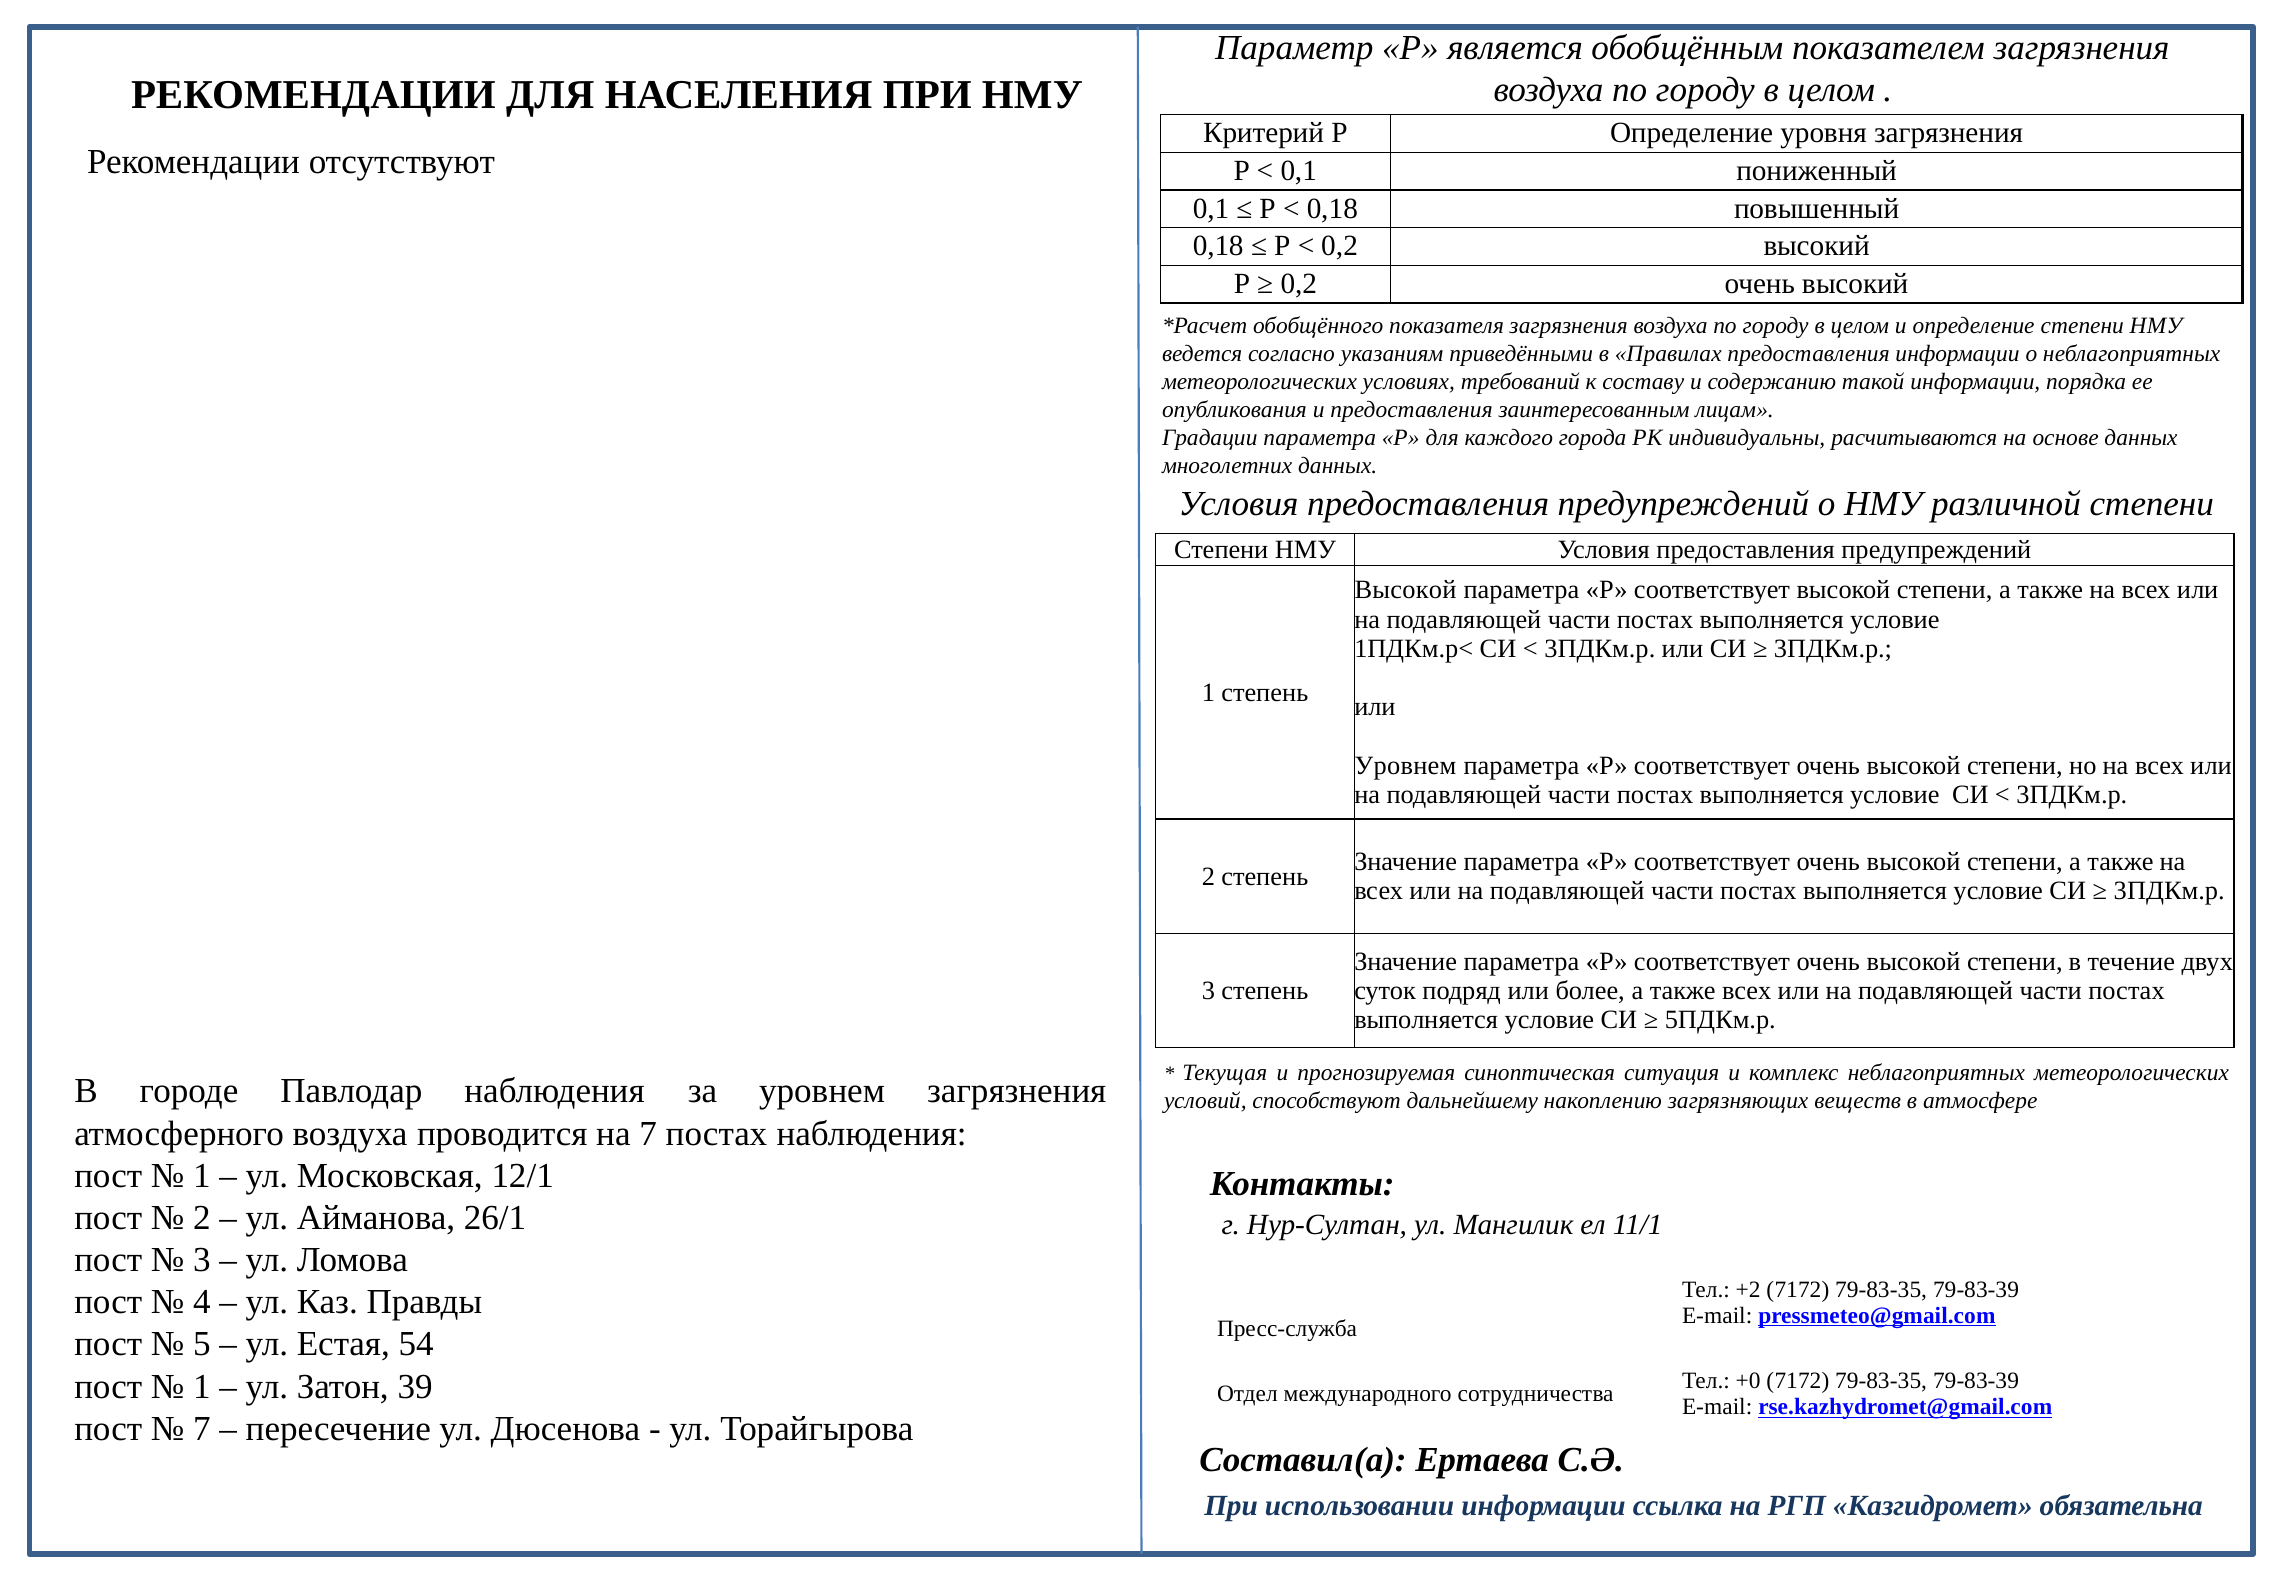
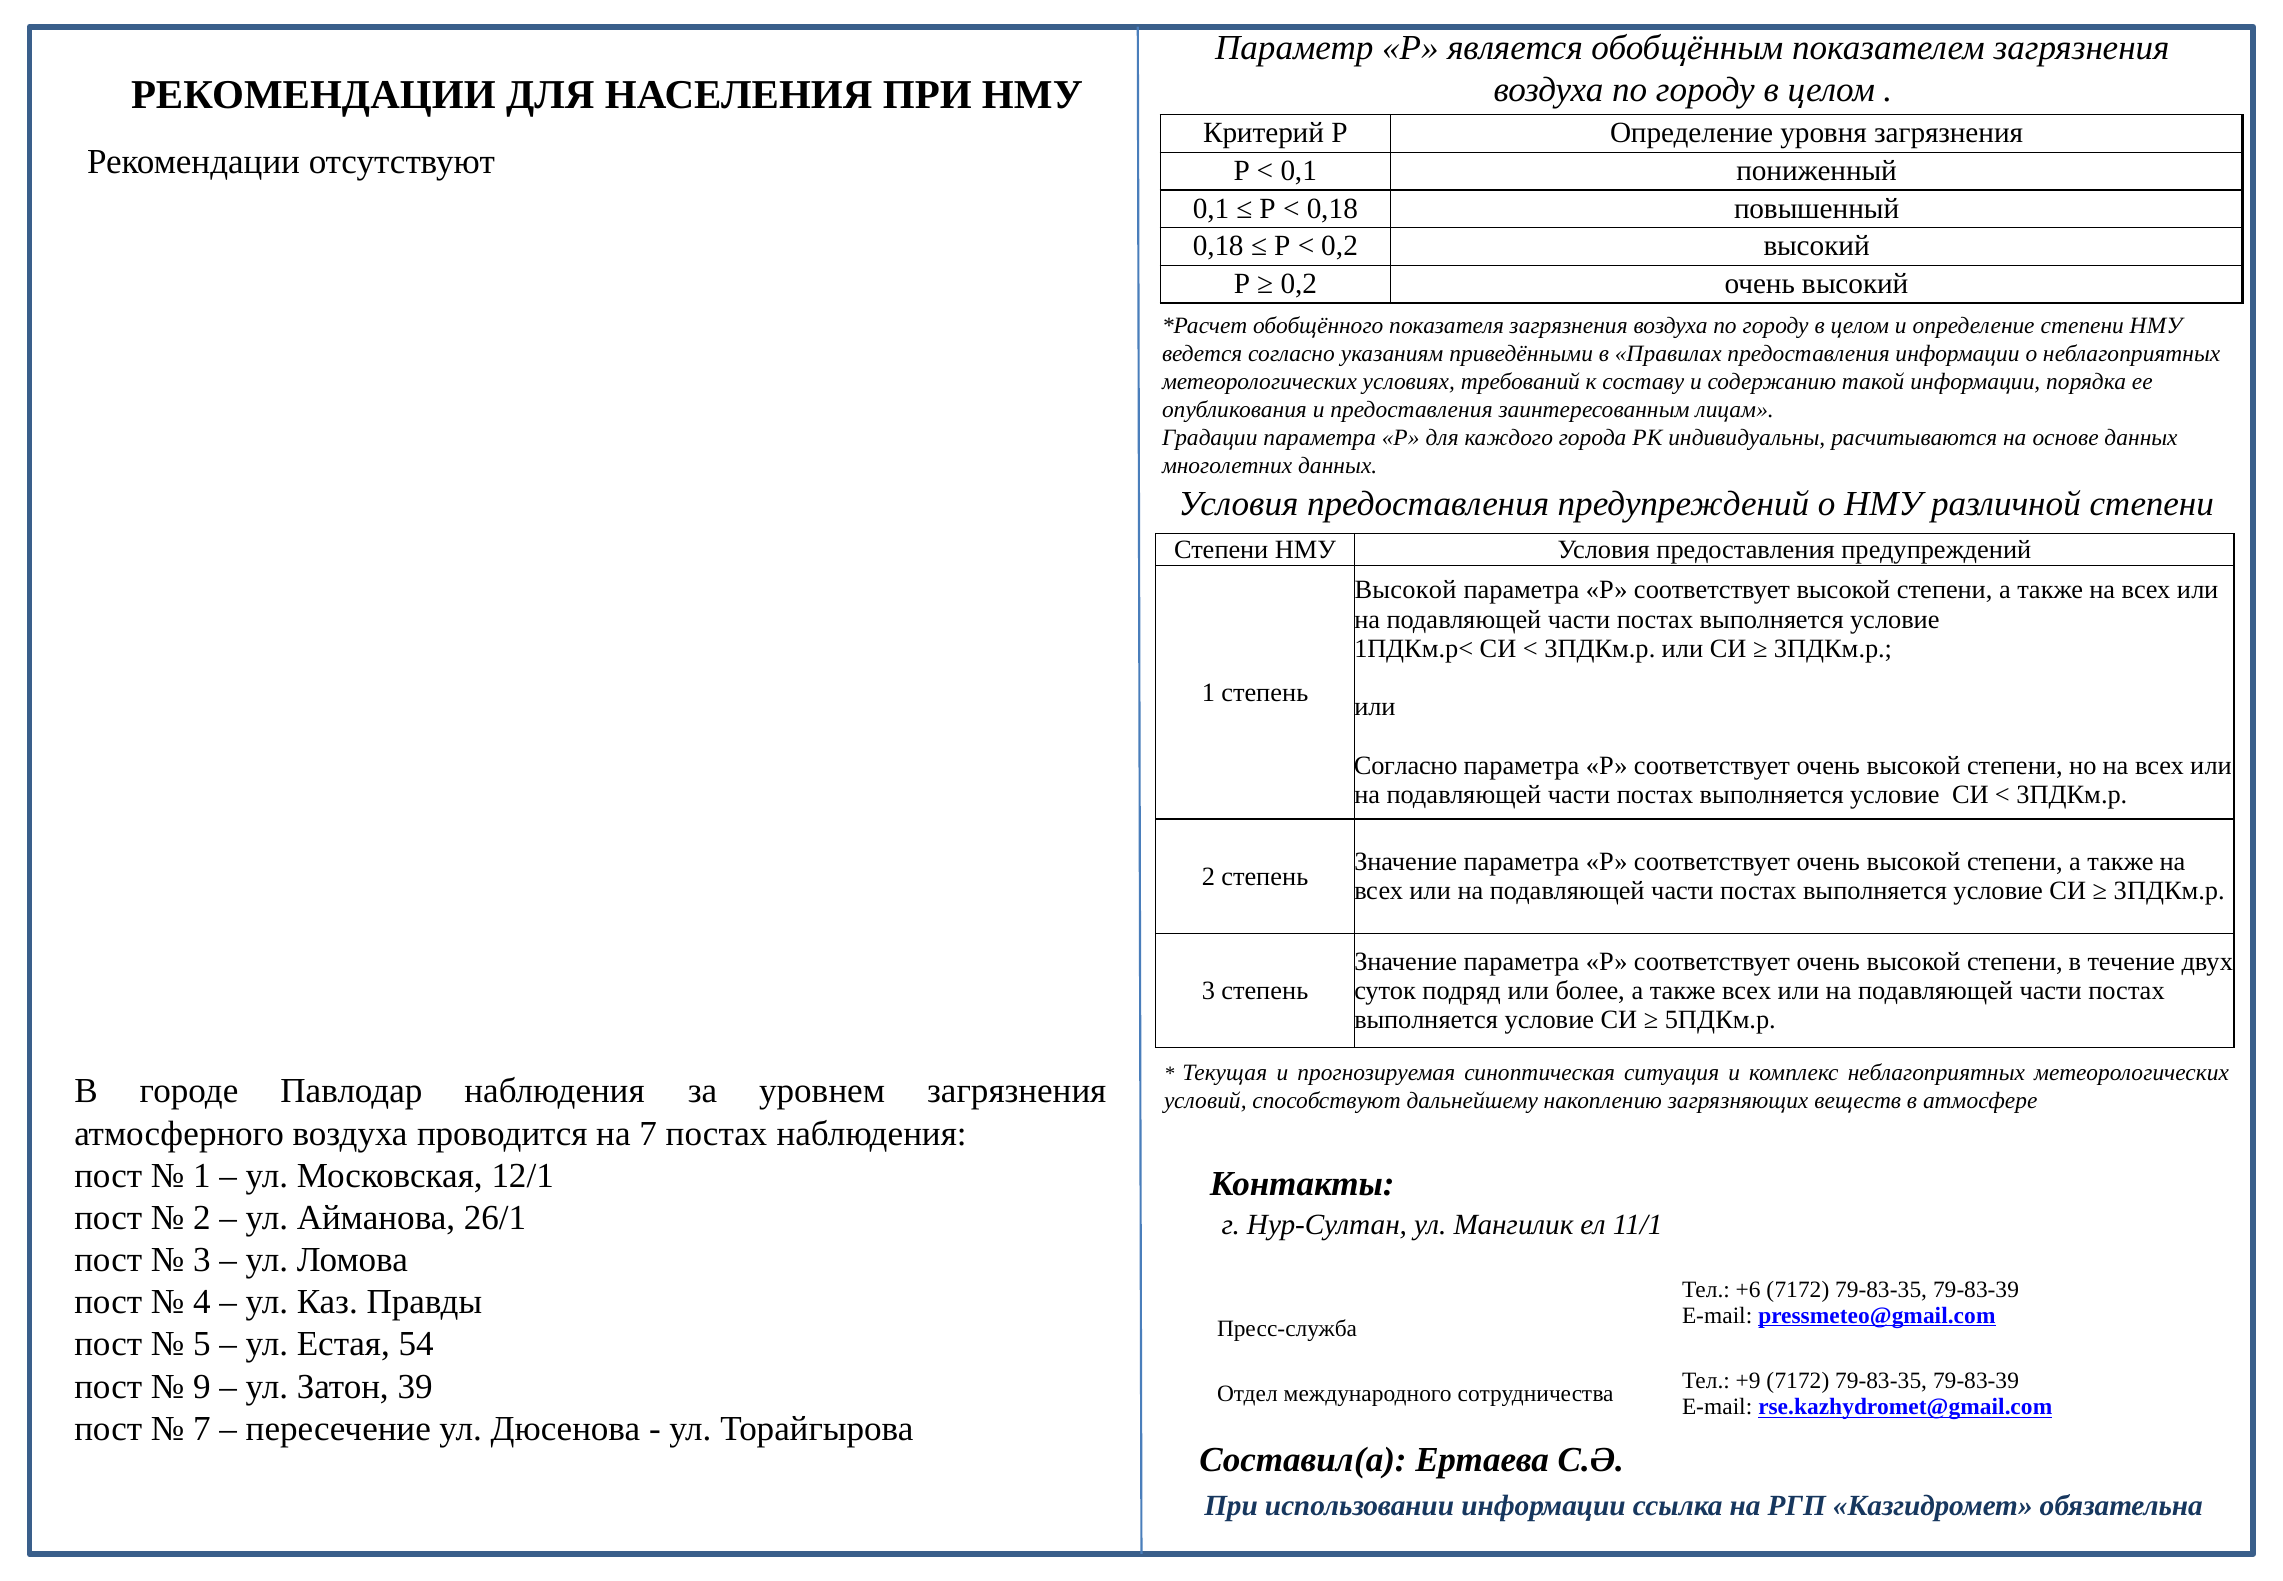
Уровнем: Уровнем -> Согласно (1406, 765)
+2: +2 -> +6 (1748, 1289)
+0: +0 -> +9 (1748, 1380)
1: 1 -> 9 (202, 1386)
